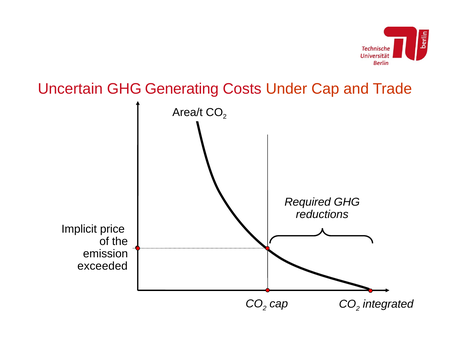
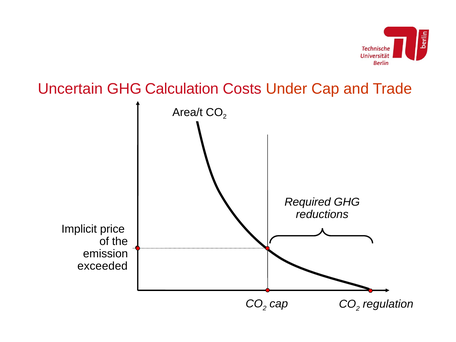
Generating: Generating -> Calculation (182, 89)
integrated: integrated -> regulation (388, 304)
